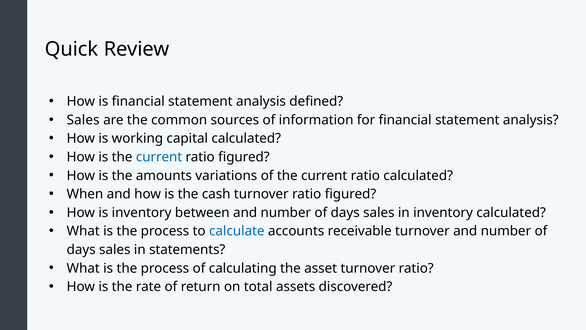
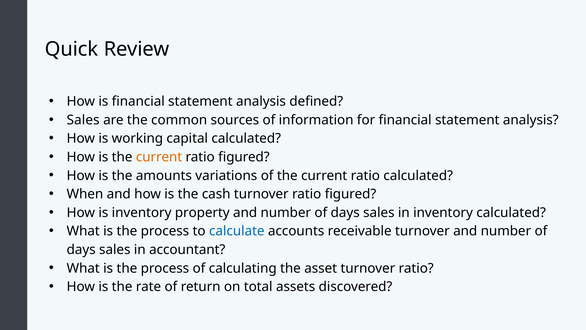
current colour: blue -> orange (159, 157)
between: between -> property (202, 212)
statements: statements -> accountant (187, 249)
